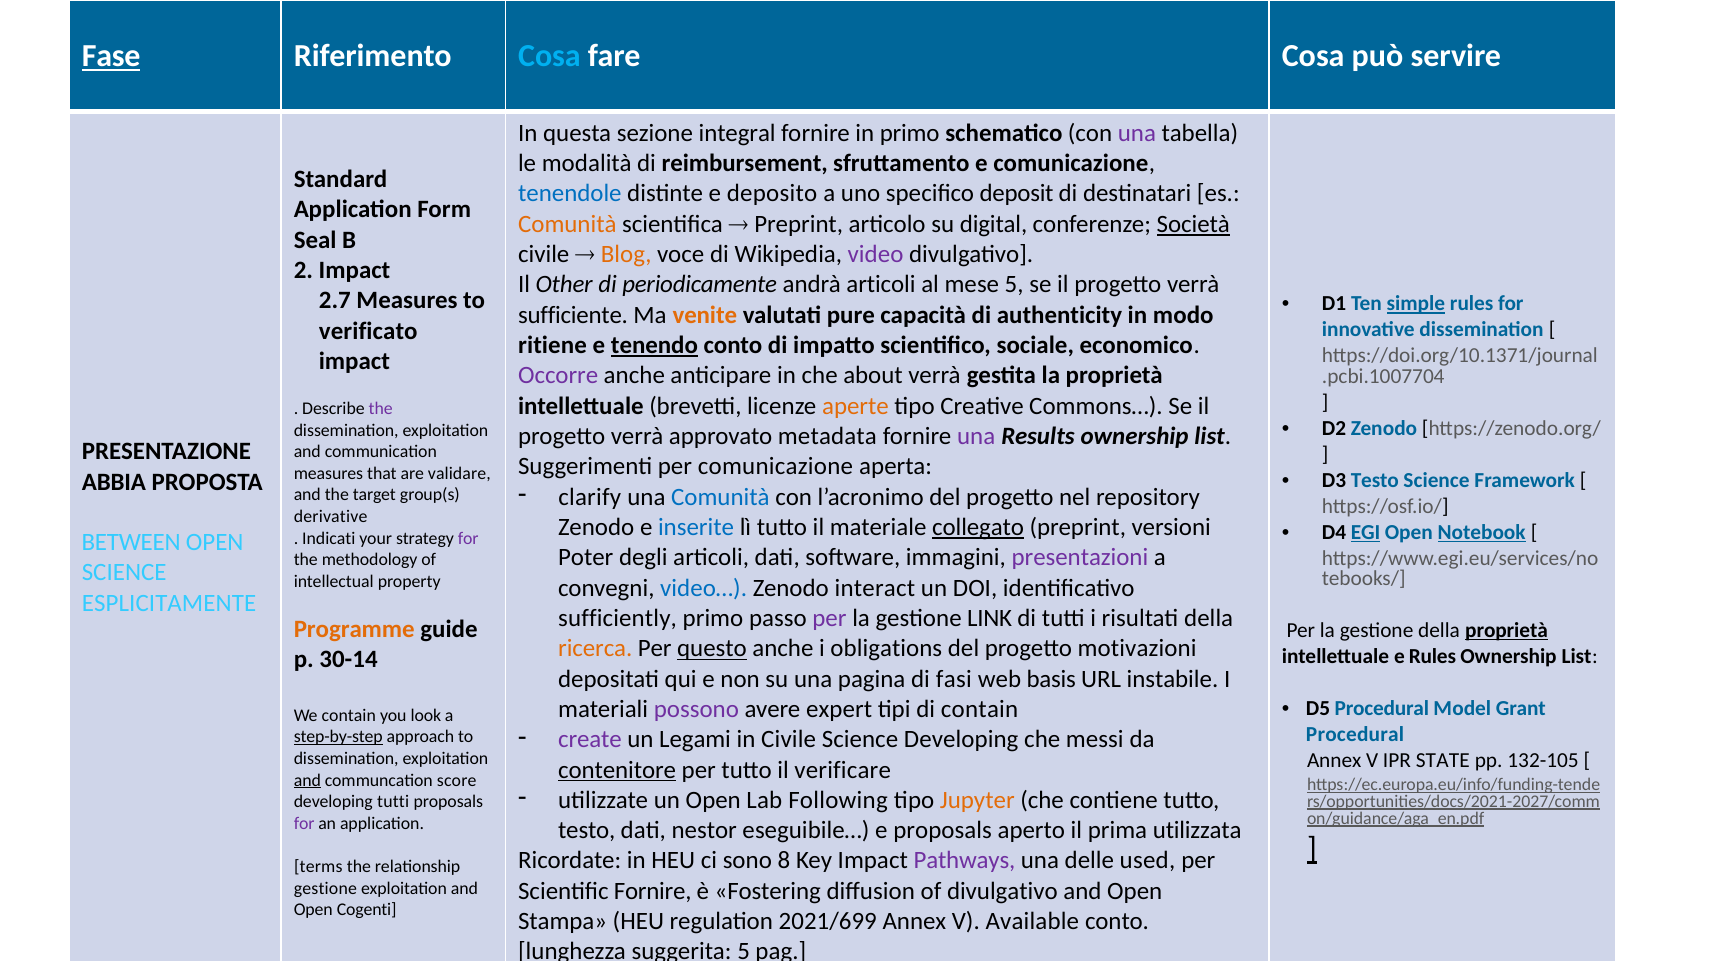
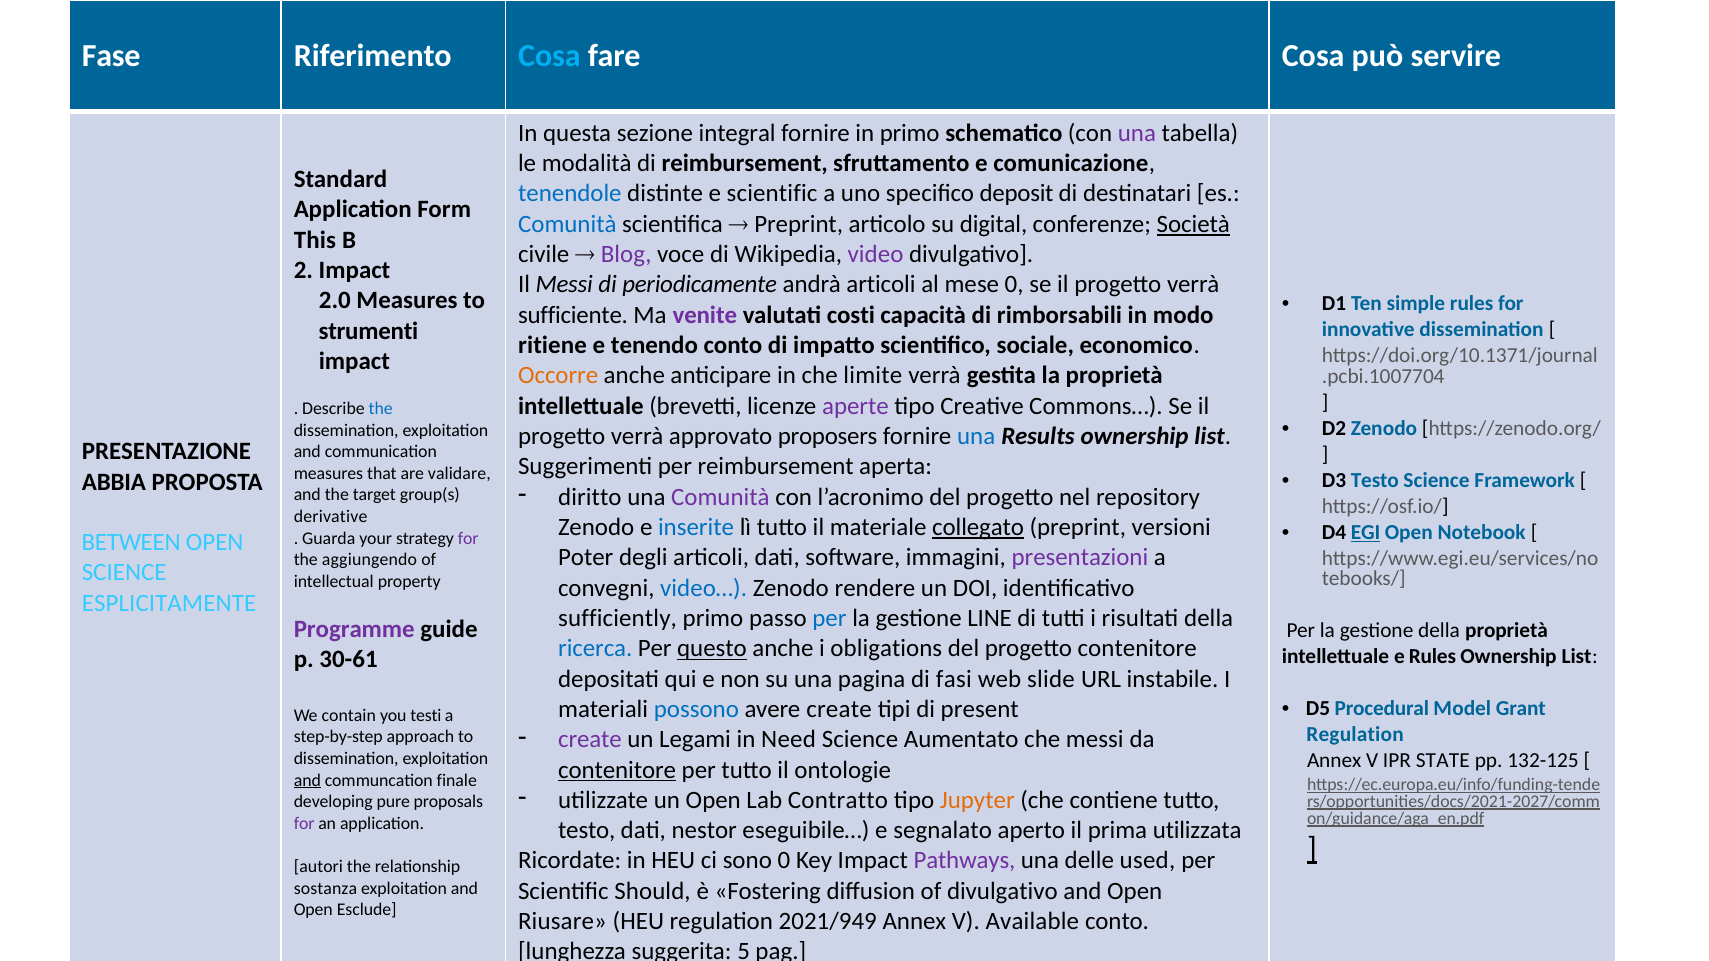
Fase underline: present -> none (111, 56)
e deposito: deposito -> scientific (772, 194)
Comunità colour: orange -> blue (567, 224)
Seal: Seal -> This (315, 240)
Blog colour: orange -> purple (626, 254)
Il Other: Other -> Messi (564, 285)
mese 5: 5 -> 0 (1014, 285)
2.7: 2.7 -> 2.0 (335, 301)
simple underline: present -> none (1416, 304)
venite colour: orange -> purple (705, 315)
pure: pure -> costi (851, 315)
authenticity: authenticity -> rimborsabili (1059, 315)
verificato: verificato -> strumenti (368, 331)
tenendo underline: present -> none (654, 345)
Occorre colour: purple -> orange (558, 376)
about: about -> limite (873, 376)
aperte colour: orange -> purple (855, 406)
the colour: purple -> blue (381, 409)
metadata: metadata -> proposers (828, 436)
una colour: purple -> blue (976, 436)
per comunicazione: comunicazione -> reimbursement (776, 467)
clarify: clarify -> diritto (590, 497)
Comunità colour: blue -> purple (720, 497)
Notebook underline: present -> none (1482, 532)
Indicati: Indicati -> Guarda (329, 538)
methodology: methodology -> aggiungendo (370, 560)
interact: interact -> rendere (875, 588)
per colour: purple -> blue (829, 618)
LINK: LINK -> LINE (990, 618)
Programme colour: orange -> purple (354, 629)
proprietà underline: present -> none (1507, 631)
ricerca colour: orange -> blue (595, 649)
progetto motivazioni: motivazioni -> contenitore (1137, 649)
30-14: 30-14 -> 30-61 (349, 660)
basis: basis -> slide (1051, 679)
possono colour: purple -> blue (696, 709)
avere expert: expert -> create (839, 709)
di contain: contain -> present (980, 709)
look: look -> testi (426, 716)
Procedural: Procedural -> Regulation (1355, 735)
in Civile: Civile -> Need (789, 740)
Science Developing: Developing -> Aumentato (961, 740)
step-by-step underline: present -> none (338, 737)
132-105: 132-105 -> 132-125 (1543, 761)
verificare: verificare -> ontologie (843, 770)
score: score -> finale (457, 780)
Following: Following -> Contratto (838, 800)
developing tutti: tutti -> pure (393, 802)
e proposals: proposals -> segnalato (943, 831)
sono 8: 8 -> 0 (784, 861)
terms: terms -> autori (318, 867)
gestione: gestione -> sostanza (325, 888)
Scientific Fornire: Fornire -> Should (653, 891)
Cogenti: Cogenti -> Esclude (367, 910)
Stampa: Stampa -> Riusare (562, 922)
2021/699: 2021/699 -> 2021/949 (828, 922)
